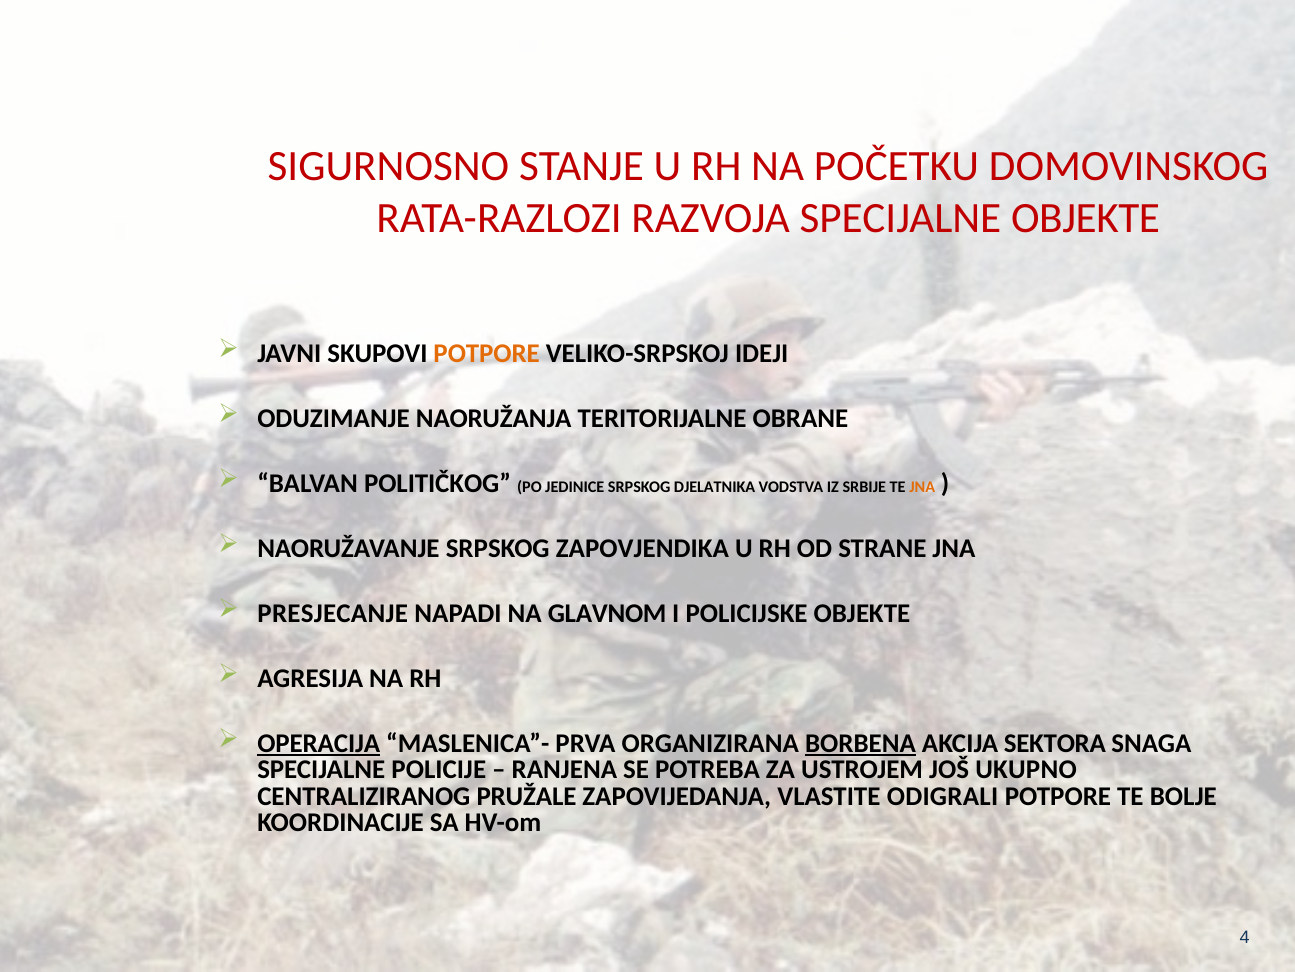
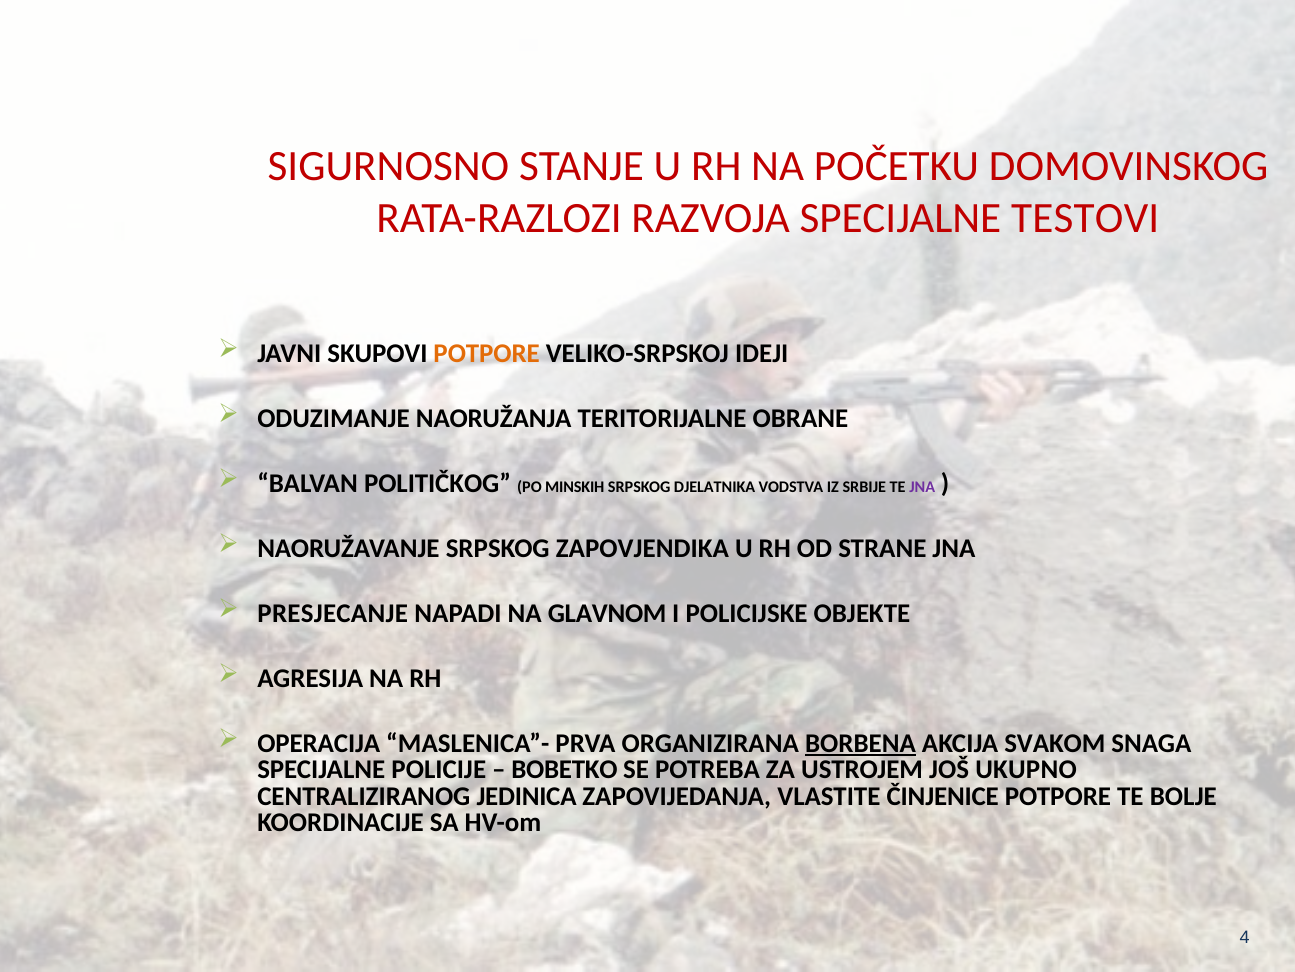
SPECIJALNE OBJEKTE: OBJEKTE -> TESTOVI (1085, 218)
JEDINICE: JEDINICE -> MINSKIH (575, 487)
JNA colour: orange -> purple (922, 487)
OPERACIJA underline: present -> none (319, 743)
SEKTORA: SEKTORA -> SVAKOM (1055, 743)
RANJENA: RANJENA -> BOBETKO (564, 769)
PRUŽALE: PRUŽALE -> JEDINICA (527, 796)
ODIGRALI: ODIGRALI -> ČINJENICE (943, 796)
